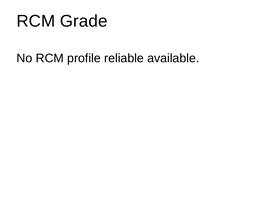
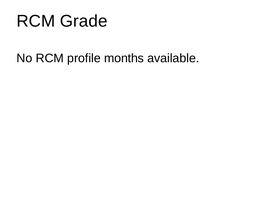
reliable: reliable -> months (124, 58)
